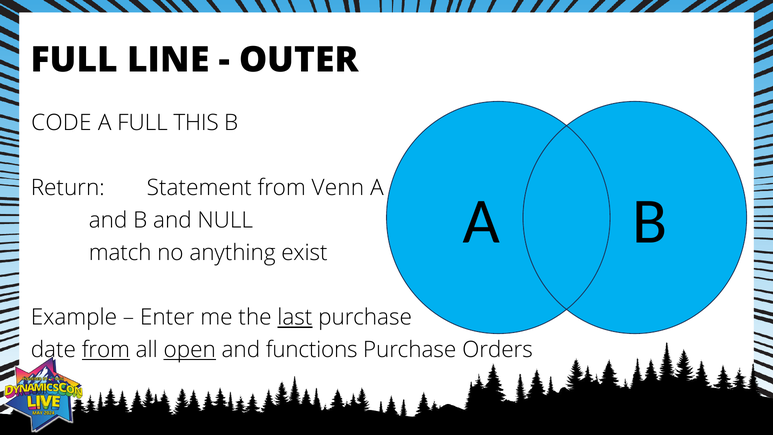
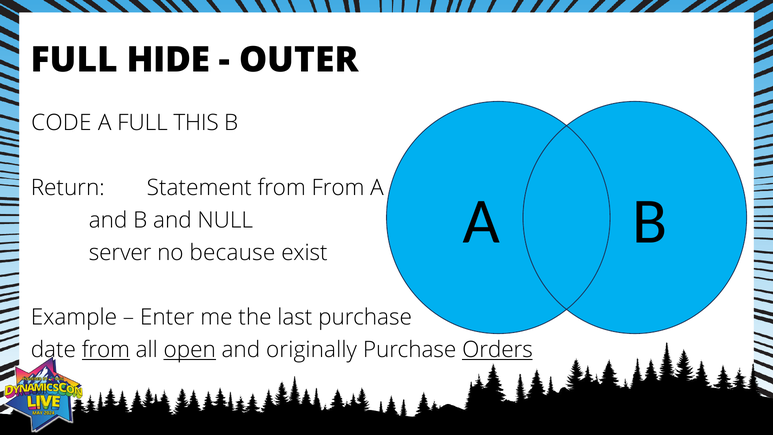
LINE: LINE -> HIDE (169, 60)
from Venn: Venn -> From (338, 188)
match: match -> server (120, 252)
anything: anything -> because (232, 252)
last underline: present -> none (295, 317)
functions: functions -> originally (311, 350)
Orders underline: none -> present (497, 350)
